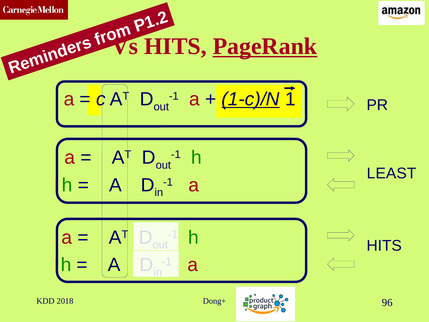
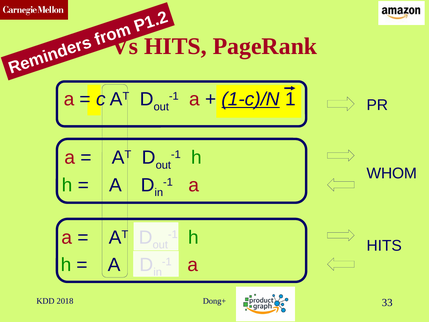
PageRank underline: present -> none (265, 46)
LEAST: LEAST -> WHOM (392, 173)
96: 96 -> 33 (387, 302)
